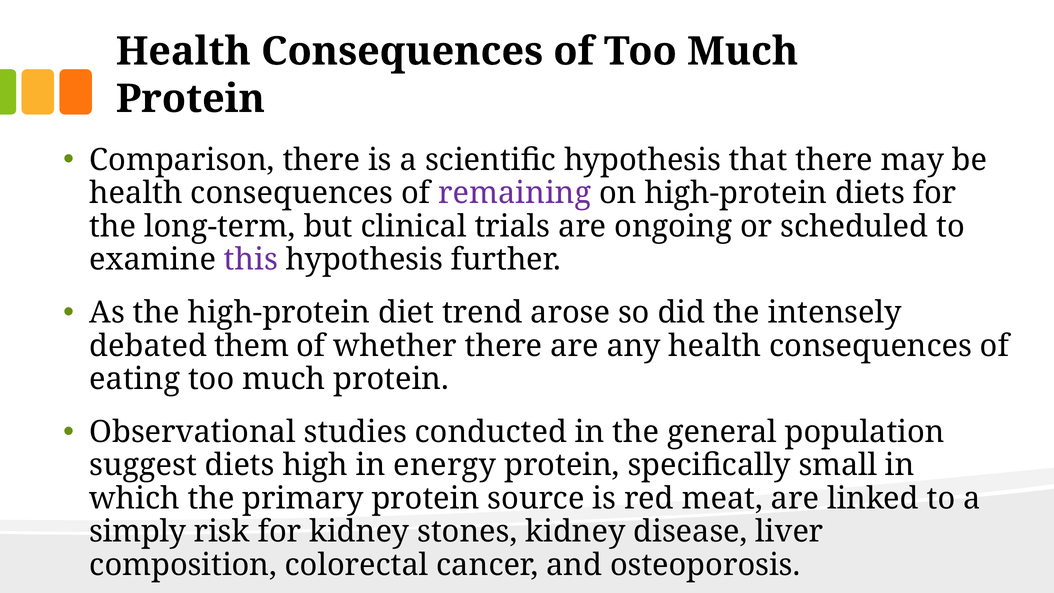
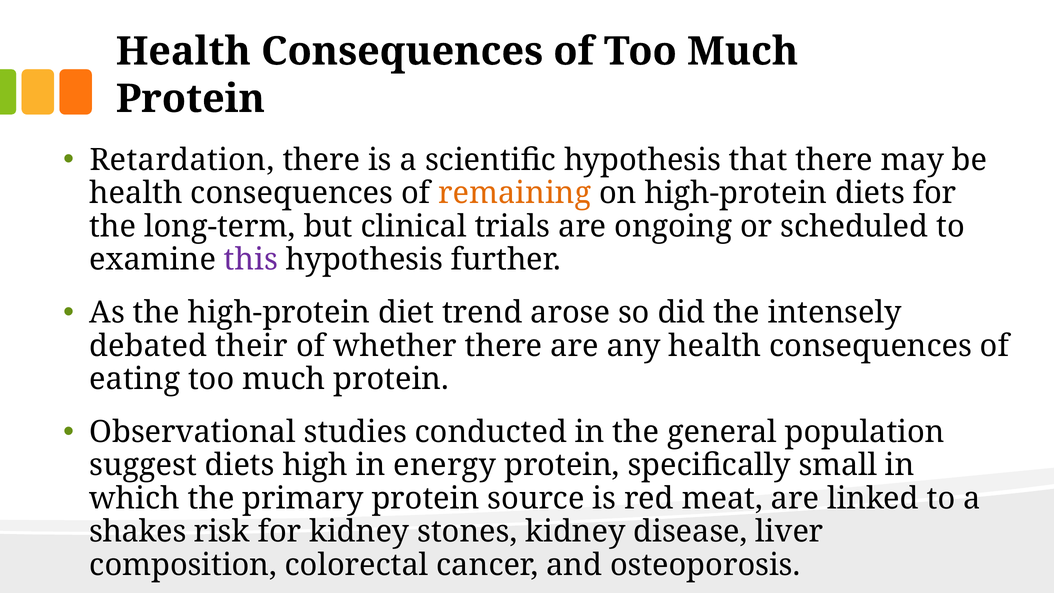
Comparison: Comparison -> Retardation (182, 160)
remaining colour: purple -> orange (515, 193)
them: them -> their (251, 346)
simply: simply -> shakes (138, 532)
